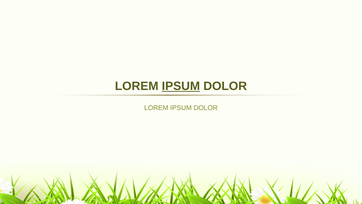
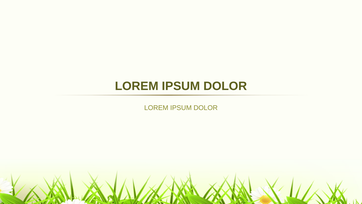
IPSUM underline: present -> none (181, 86)
